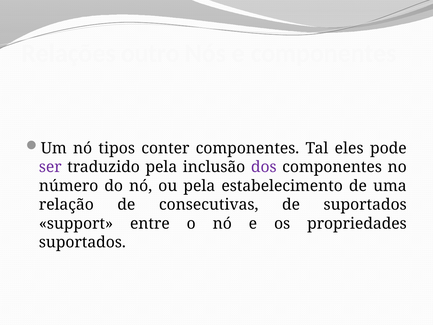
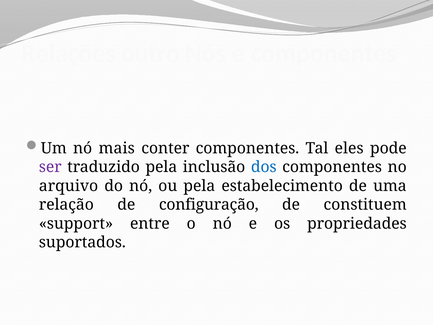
tipos: tipos -> mais (117, 148)
dos colour: purple -> blue (264, 167)
número: número -> arquivo (69, 186)
consecutivas: consecutivas -> configuração (209, 205)
de suportados: suportados -> constituem (365, 205)
